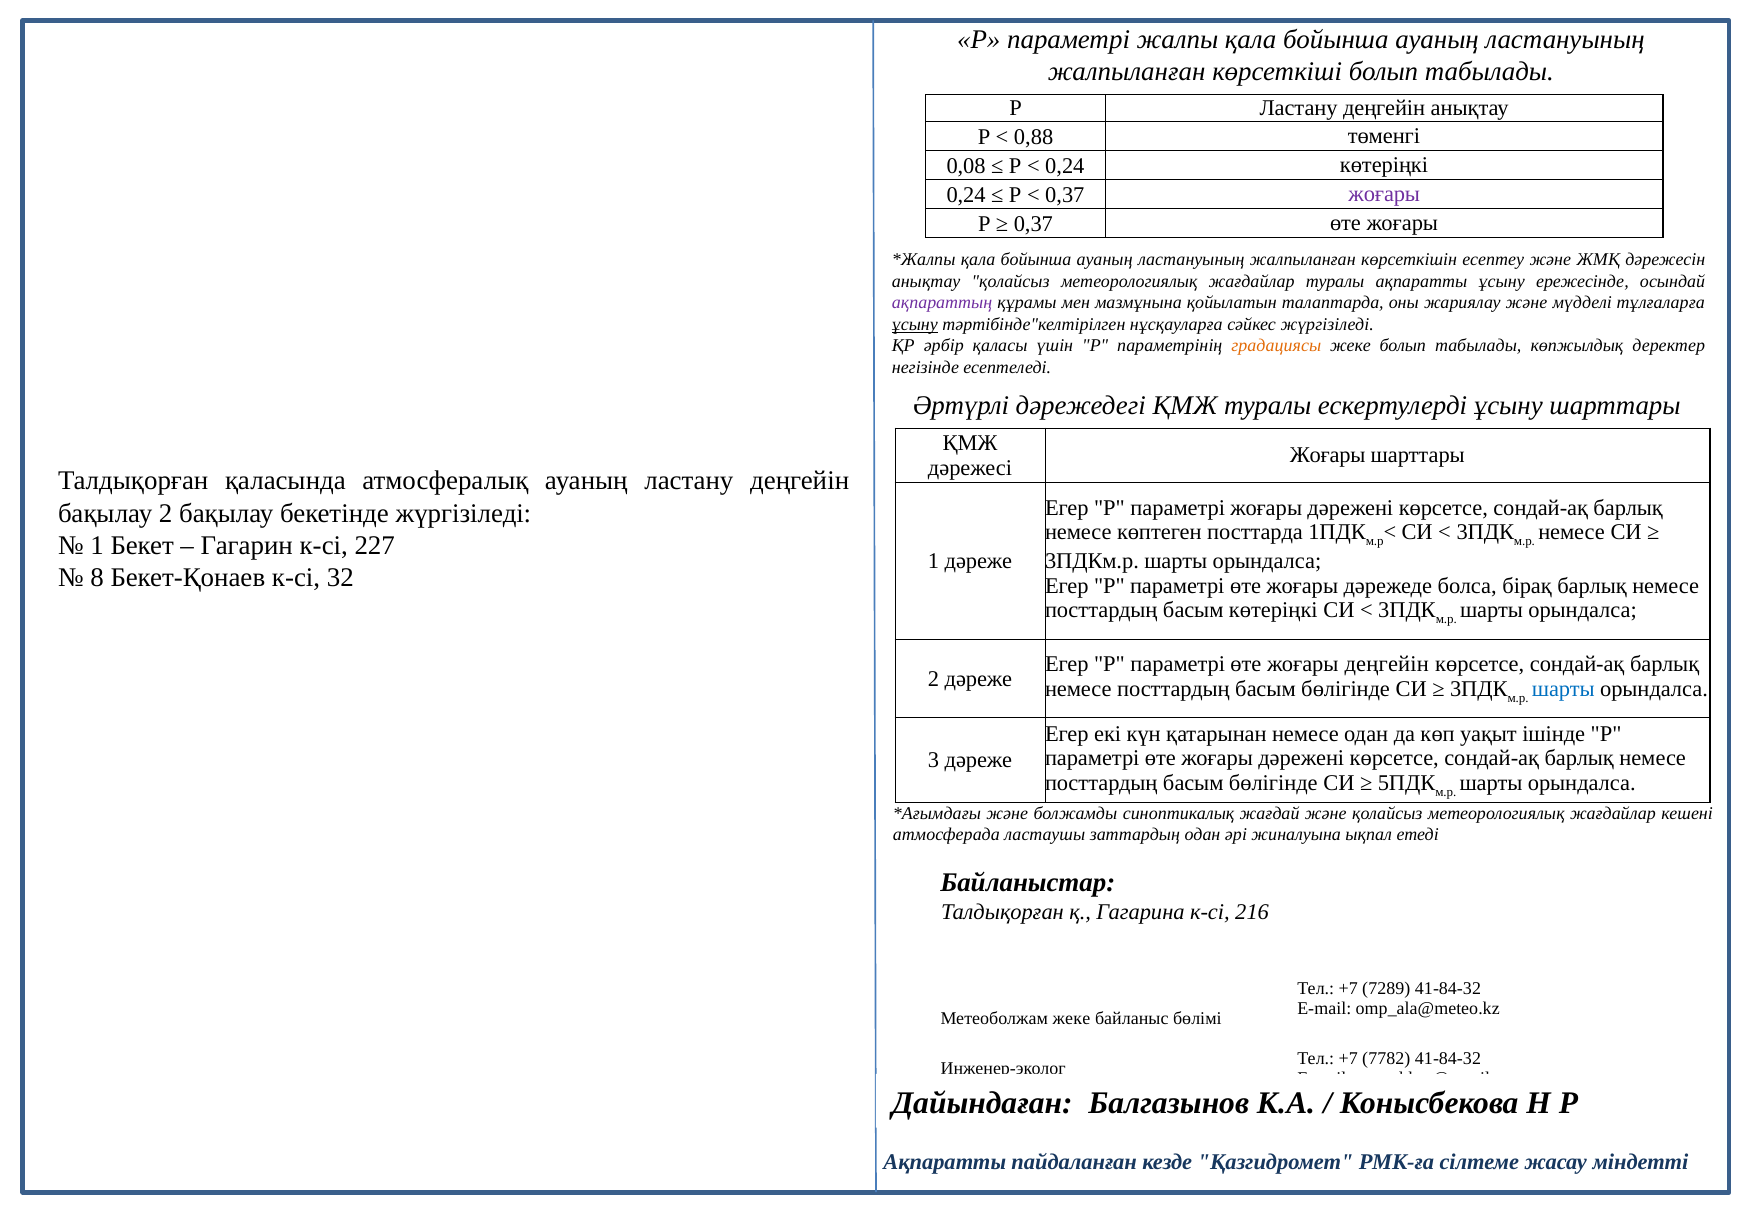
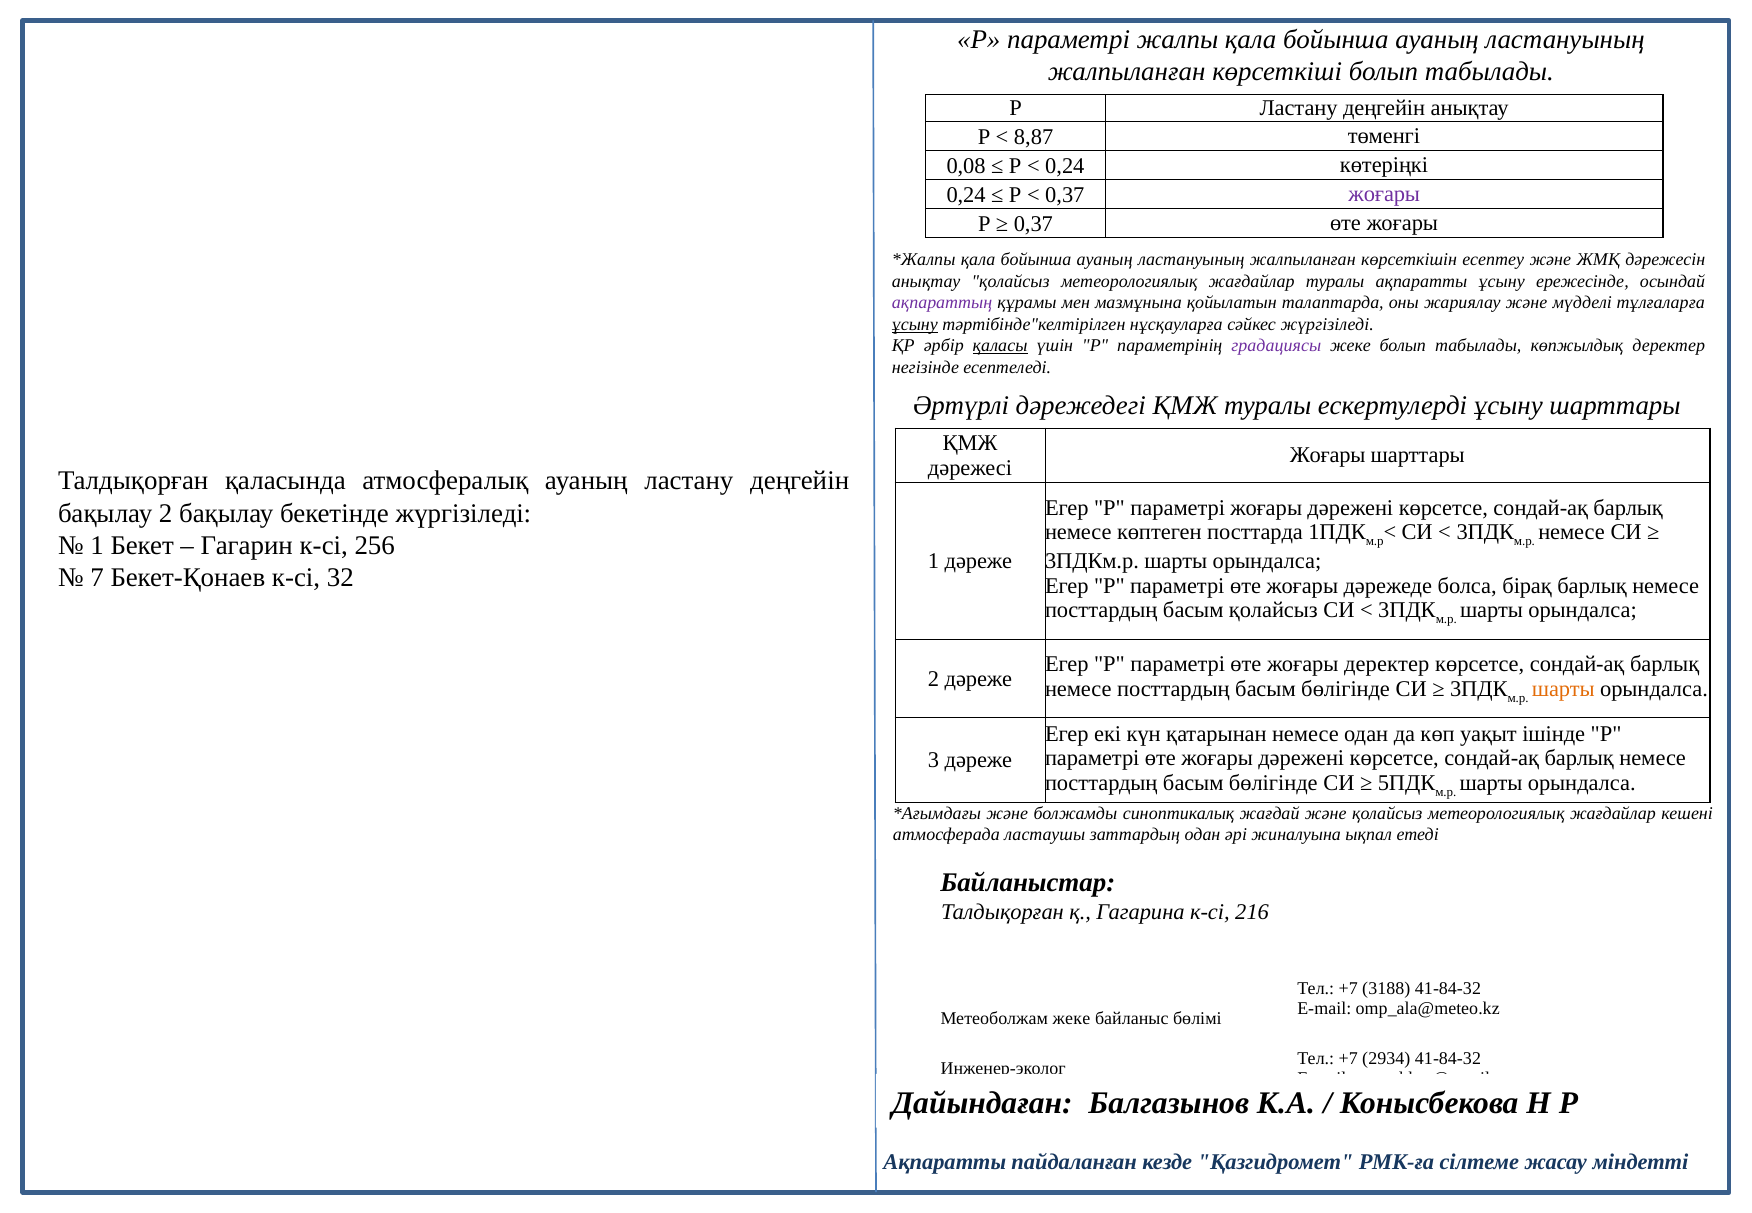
0,88: 0,88 -> 8,87 (1034, 137)
қаласы underline: none -> present (1000, 346)
градациясы colour: orange -> purple (1276, 346)
227: 227 -> 256 (375, 545)
8: 8 -> 7 (97, 578)
басым көтеріңкі: көтеріңкі -> қолайсыз (1273, 610)
жоғары деңгейін: деңгейін -> деректер (1387, 664)
шарты colour: blue -> orange (1563, 689)
7289: 7289 -> 3188 (1386, 989)
7782: 7782 -> 2934 (1386, 1059)
